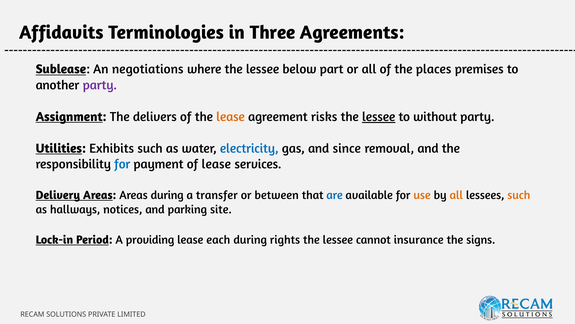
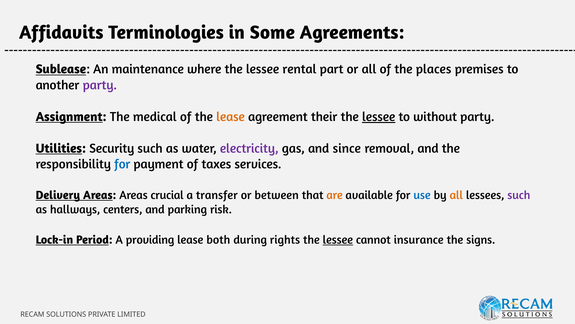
Three: Three -> Some (272, 32)
negotiations: negotiations -> maintenance (148, 69)
below: below -> rental (299, 69)
delivers: delivers -> medical (155, 117)
risks: risks -> their (324, 117)
Exhibits: Exhibits -> Security (112, 148)
electricity colour: blue -> purple (249, 148)
of lease: lease -> taxes (216, 164)
Areas during: during -> crucial (167, 195)
are colour: blue -> orange (335, 195)
use colour: orange -> blue (422, 195)
such colour: orange -> purple (519, 195)
notices: notices -> centers (123, 209)
site: site -> risk (221, 209)
each: each -> both (218, 239)
lessee underline: none -> present (338, 239)
